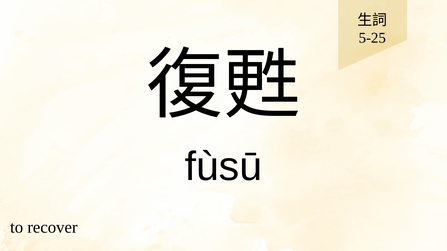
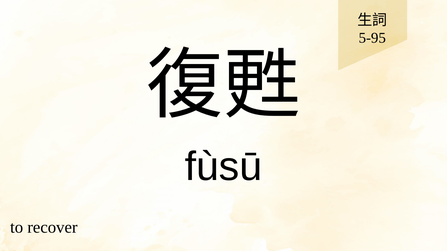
5-25: 5-25 -> 5-95 (372, 38)
